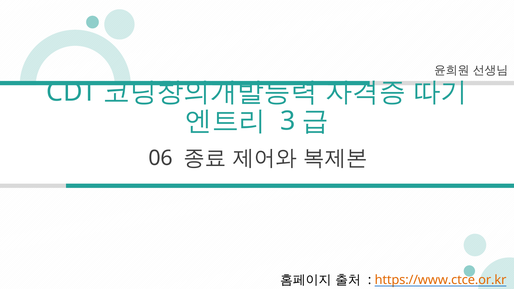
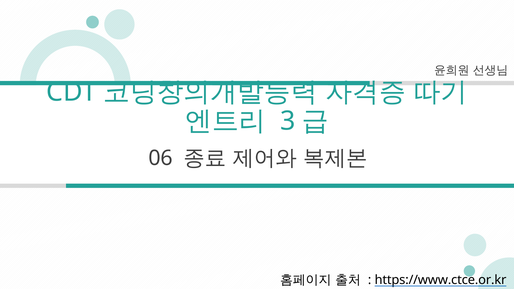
https://www.ctce.or.kr colour: orange -> black (441, 280)
